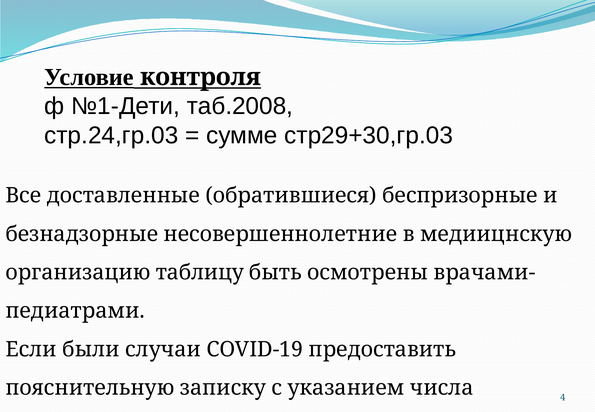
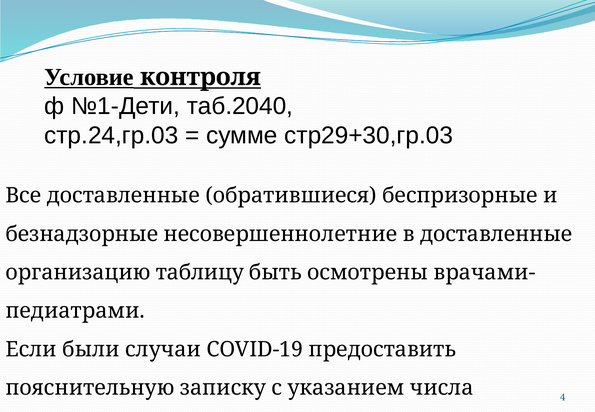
таб.2008: таб.2008 -> таб.2040 (240, 106)
в медиицнскую: медиицнскую -> доставленные (496, 234)
